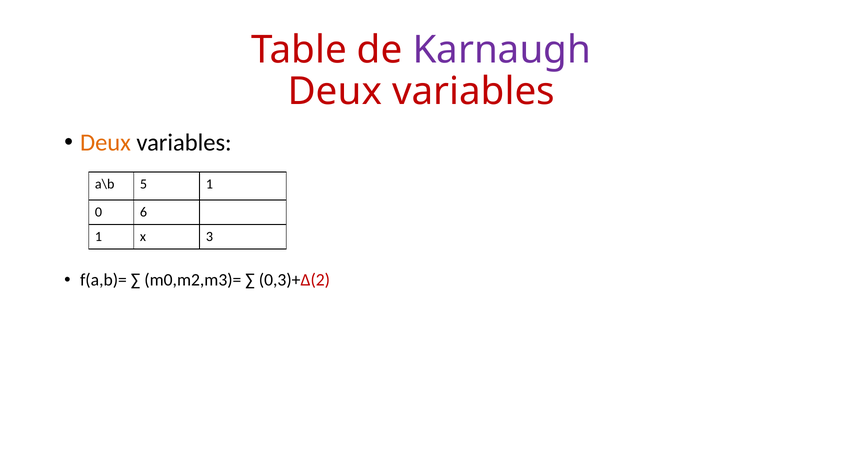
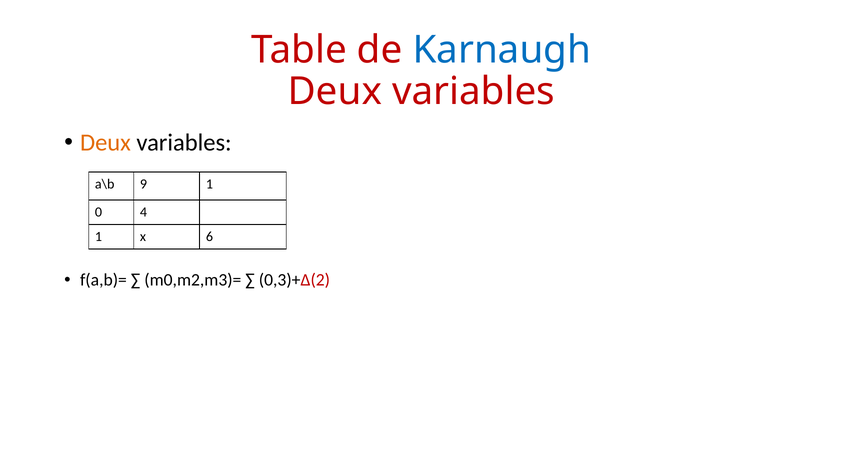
Karnaugh colour: purple -> blue (502, 50)
5: 5 -> 9 (144, 184)
6: 6 -> 4 (144, 212)
3: 3 -> 6 (209, 236)
